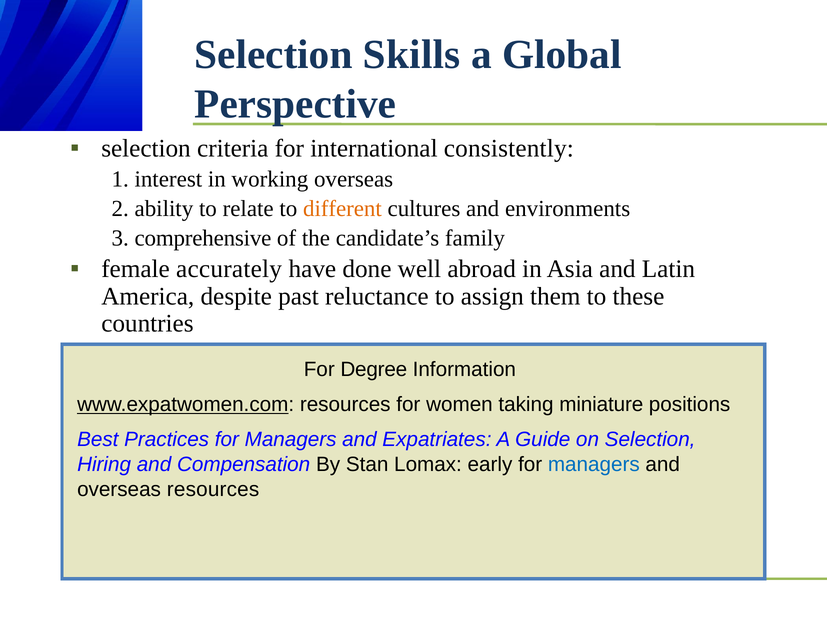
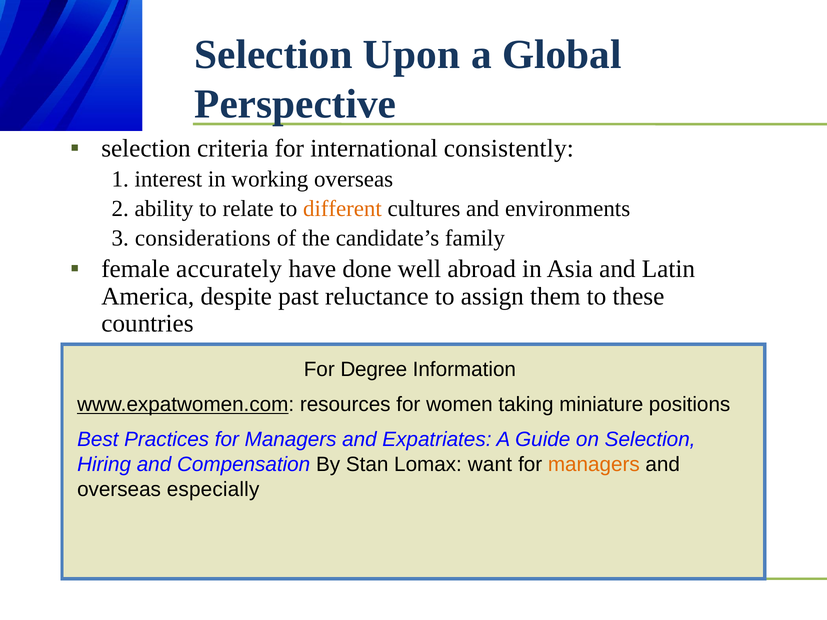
Skills: Skills -> Upon (412, 55)
comprehensive: comprehensive -> considerations (203, 238)
early: early -> want (490, 465)
managers colour: blue -> orange (594, 465)
overseas resources: resources -> especially (213, 489)
